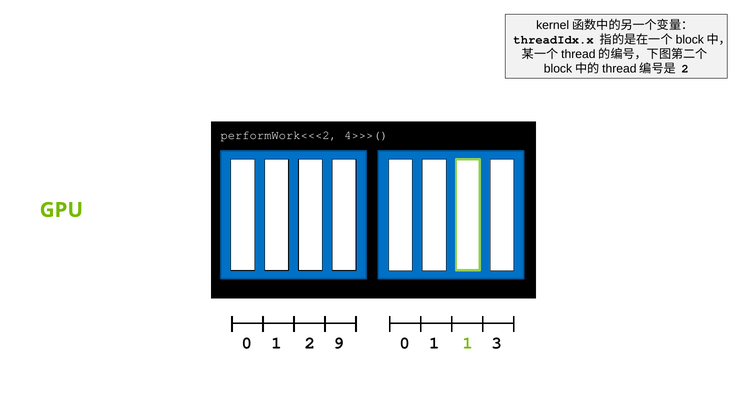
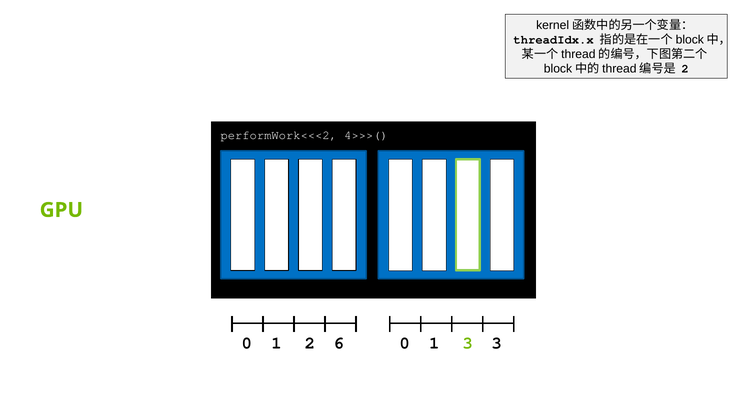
9: 9 -> 6 (339, 343)
1 1: 1 -> 3 (468, 343)
